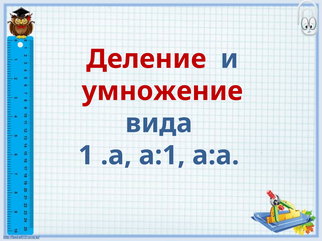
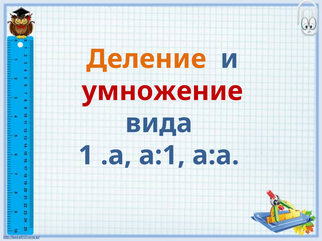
Деление colour: red -> orange (146, 59)
